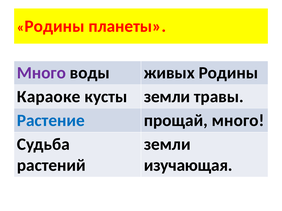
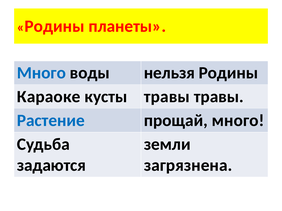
Много colour: purple -> blue (41, 73)
живых: живых -> нельзя (169, 73)
кусты земли: земли -> травы (167, 97)
растений: растений -> задаются (51, 166)
изучающая: изучающая -> загрязнена (188, 166)
